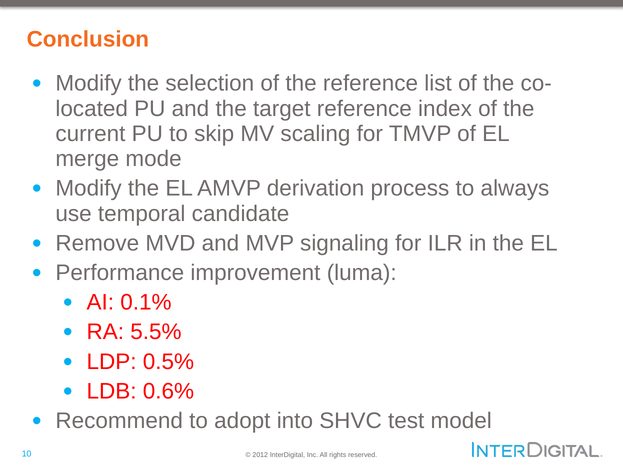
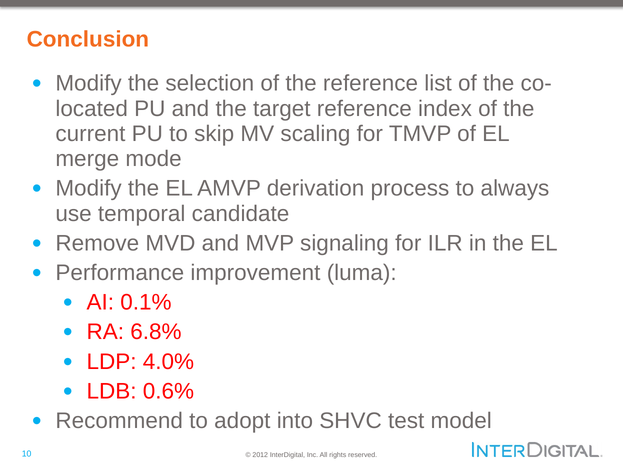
5.5%: 5.5% -> 6.8% (156, 332)
0.5%: 0.5% -> 4.0% (168, 362)
